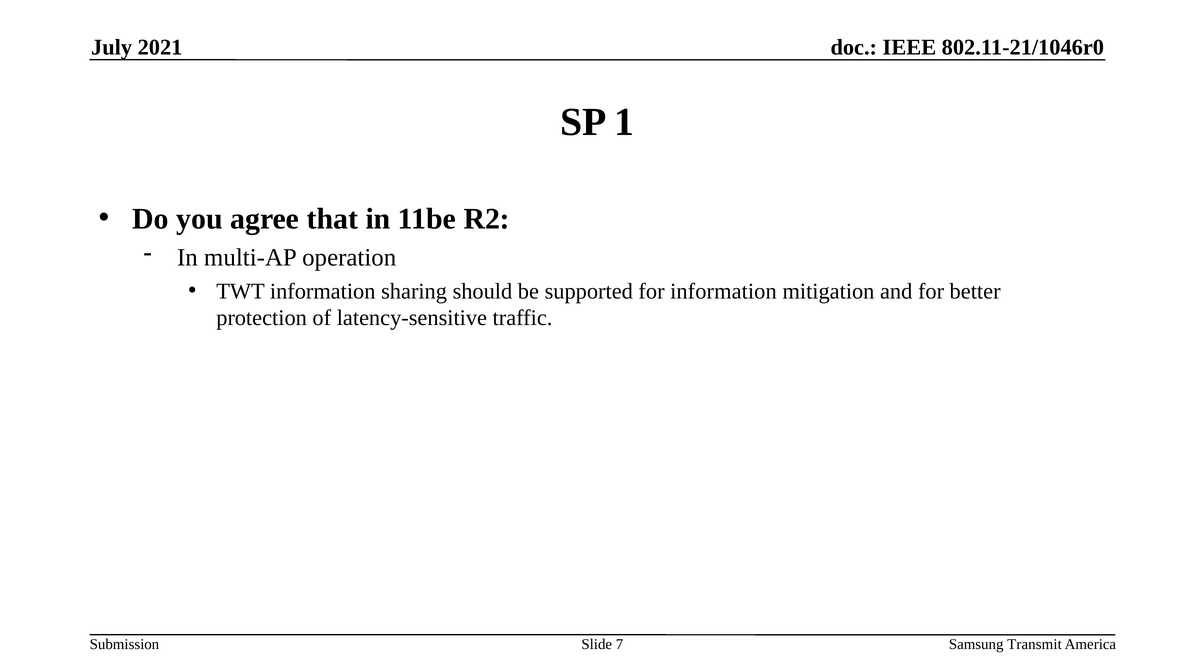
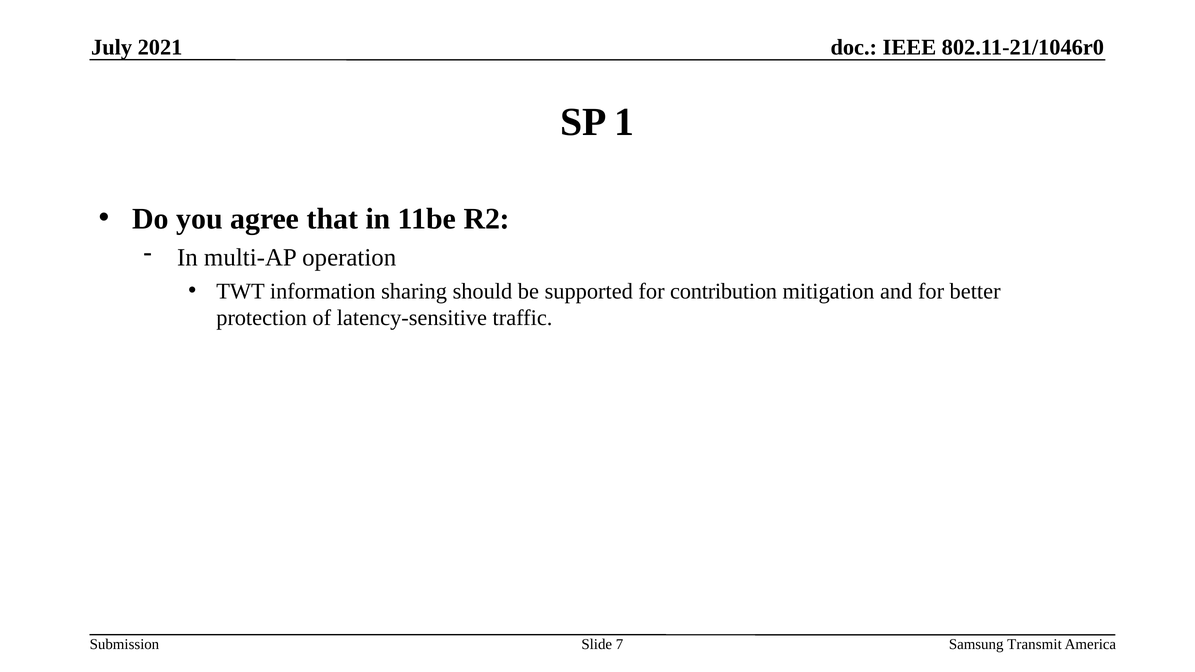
for information: information -> contribution (724, 291)
